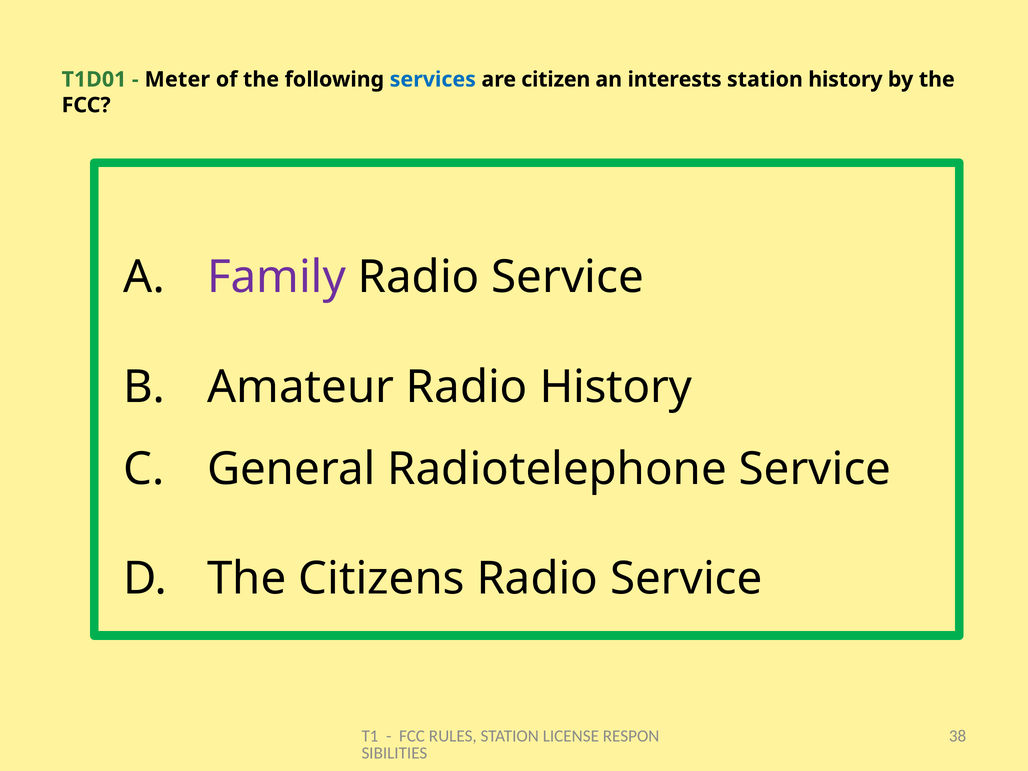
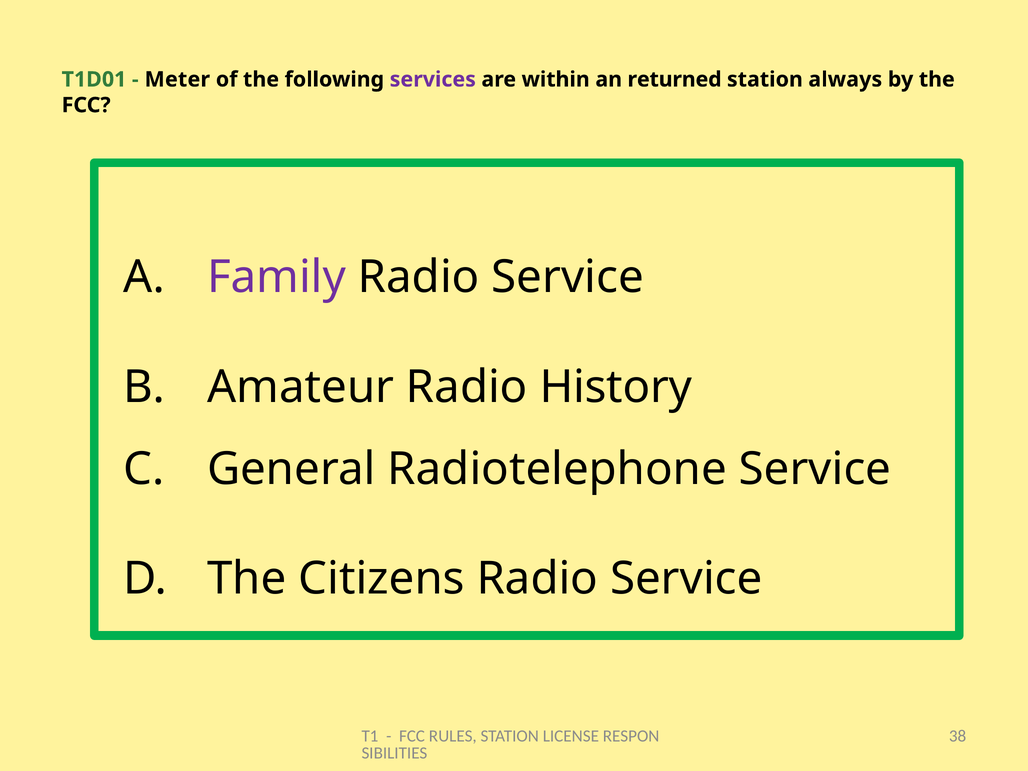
services colour: blue -> purple (433, 79)
citizen: citizen -> within (556, 79)
interests: interests -> returned (675, 79)
station history: history -> always (845, 79)
